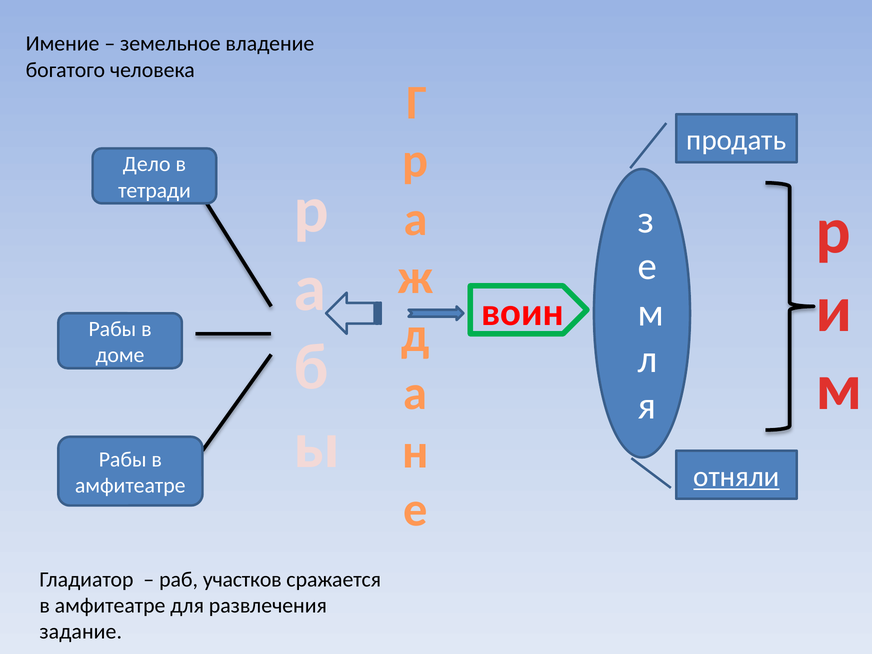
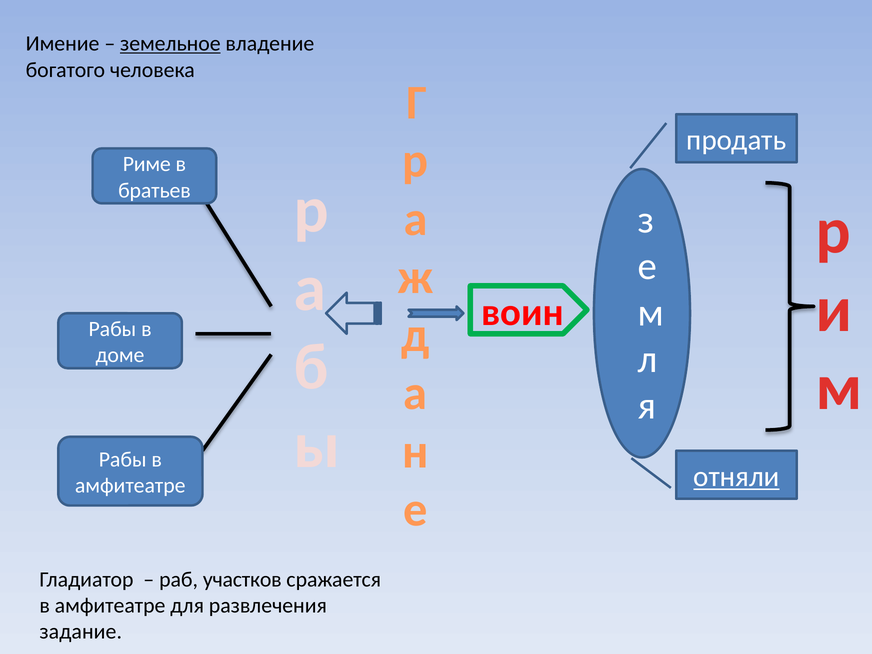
земельное underline: none -> present (170, 44)
Дело: Дело -> Риме (147, 164)
тетради: тетради -> братьев (154, 190)
